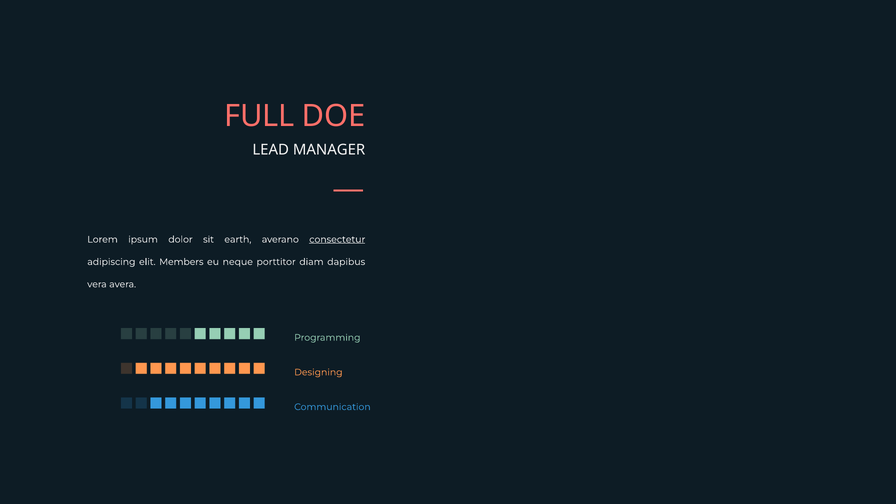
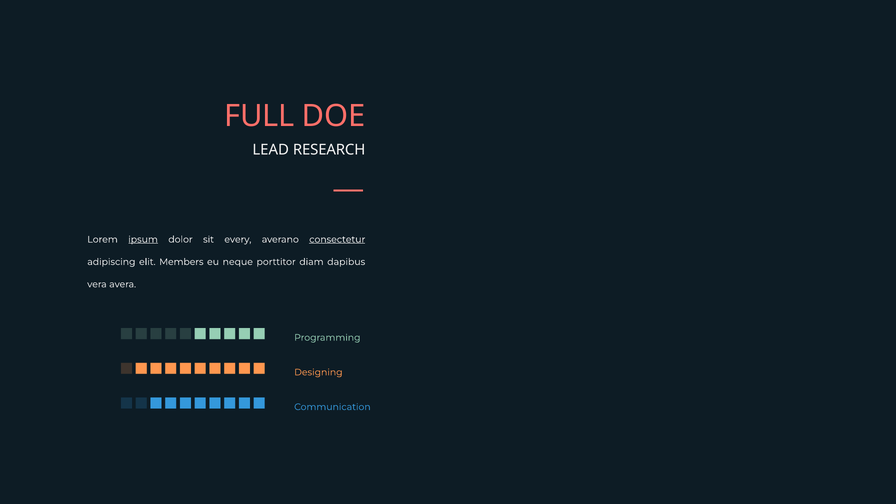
MANAGER: MANAGER -> RESEARCH (329, 150)
ipsum underline: none -> present (143, 239)
earth: earth -> every (238, 239)
